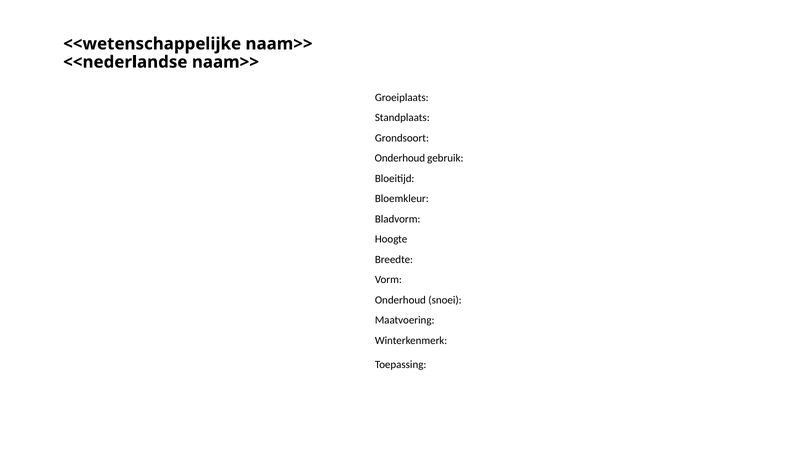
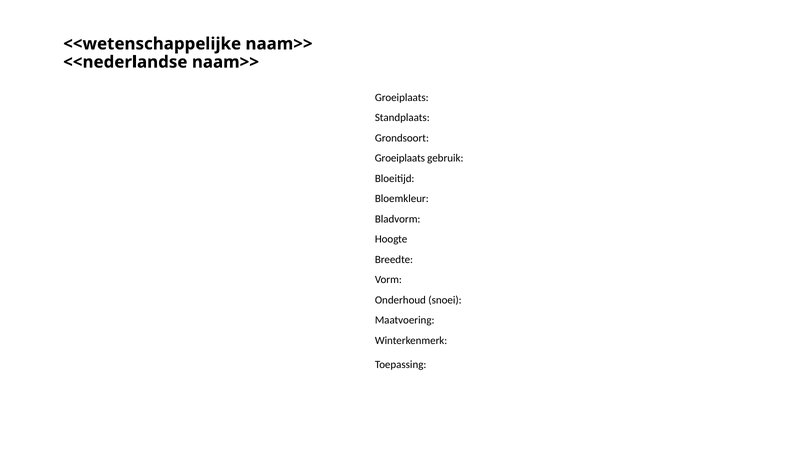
Onderhoud: Onderhoud -> Groeiplaats (400, 158)
